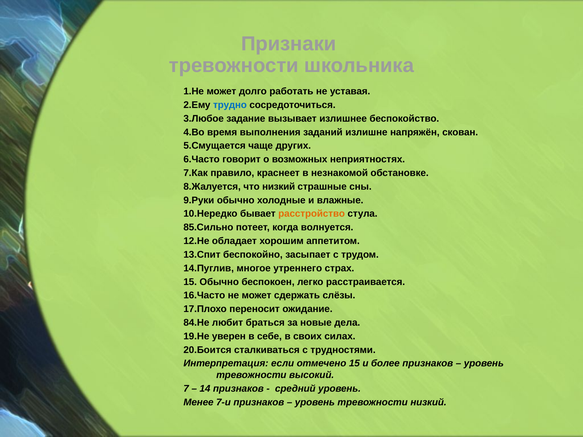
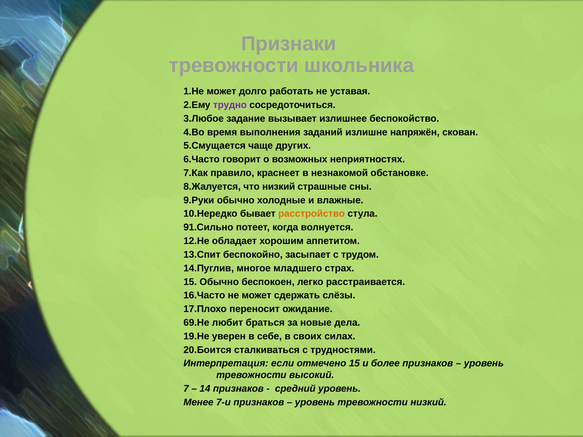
трудно colour: blue -> purple (230, 105)
85.Сильно: 85.Сильно -> 91.Сильно (208, 228)
утреннего: утреннего -> младшего (298, 268)
84.Не: 84.Не -> 69.Не (196, 323)
